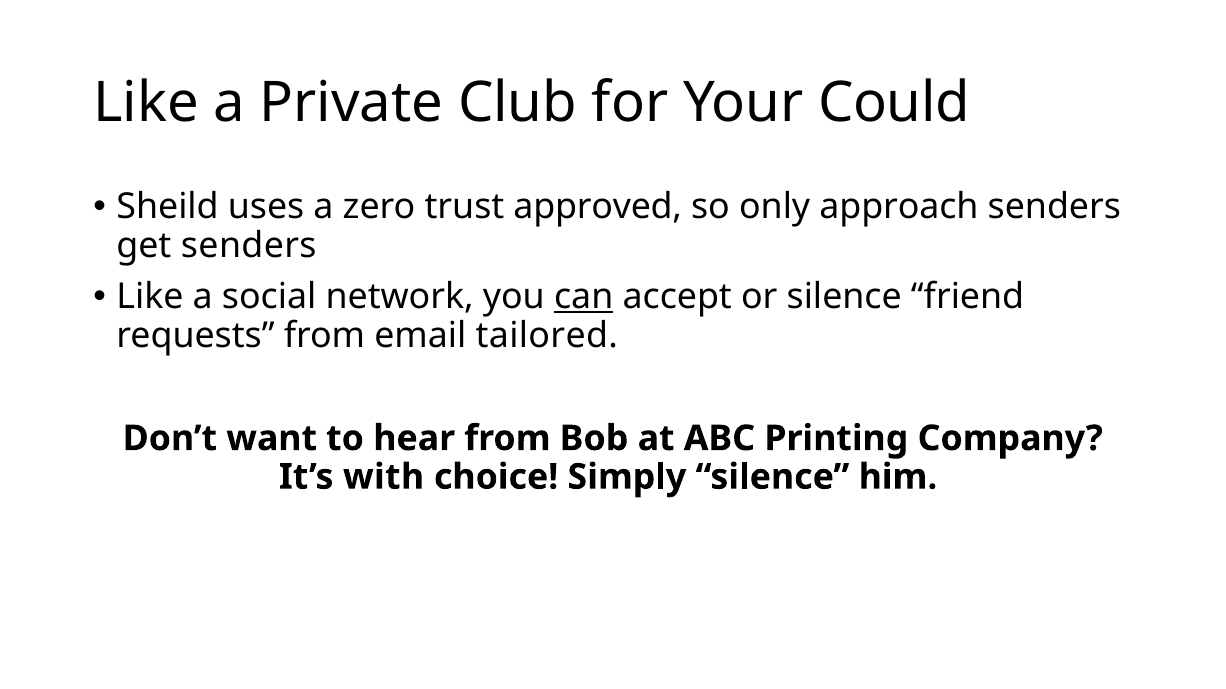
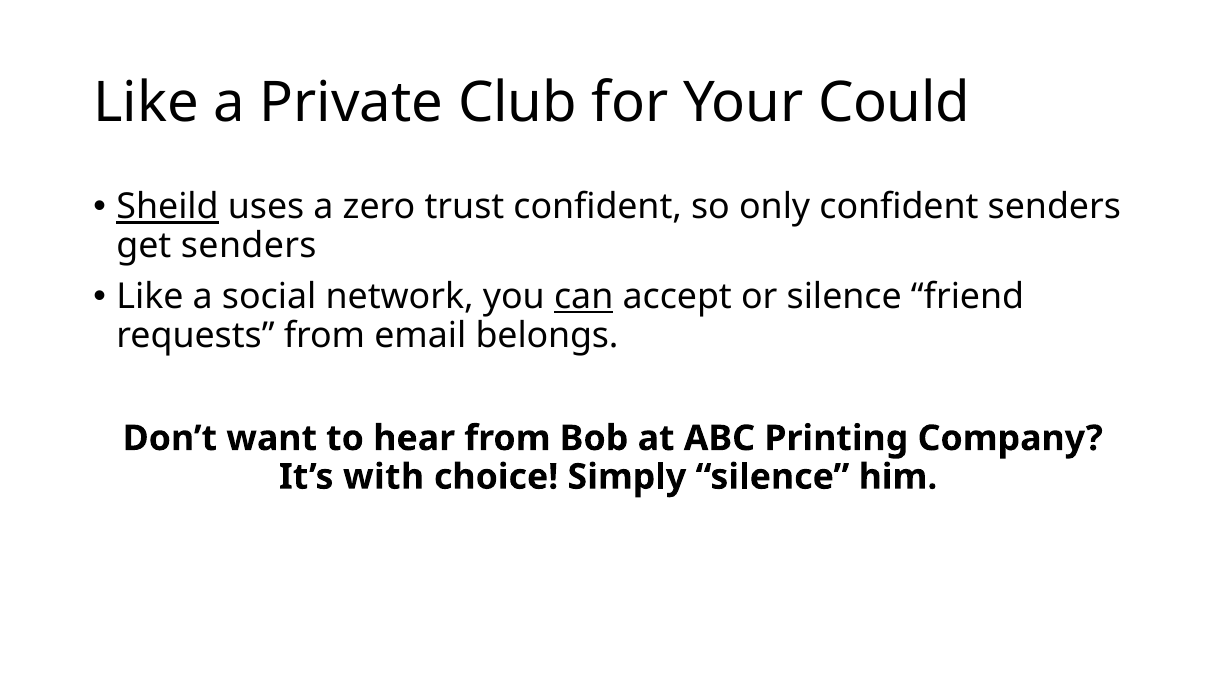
Sheild underline: none -> present (168, 207)
trust approved: approved -> confident (598, 207)
only approach: approach -> confident (899, 207)
tailored: tailored -> belongs (547, 336)
